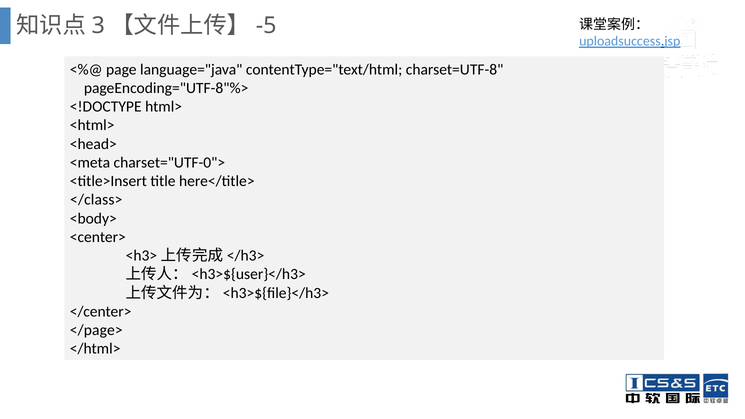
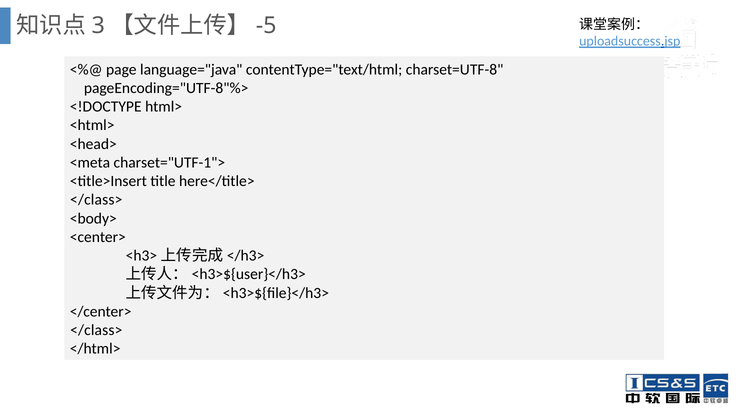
charset="UTF-0">: charset="UTF-0"> -> charset="UTF-1"> (169, 163)
</page>: </page> -> </class> (96, 330)
